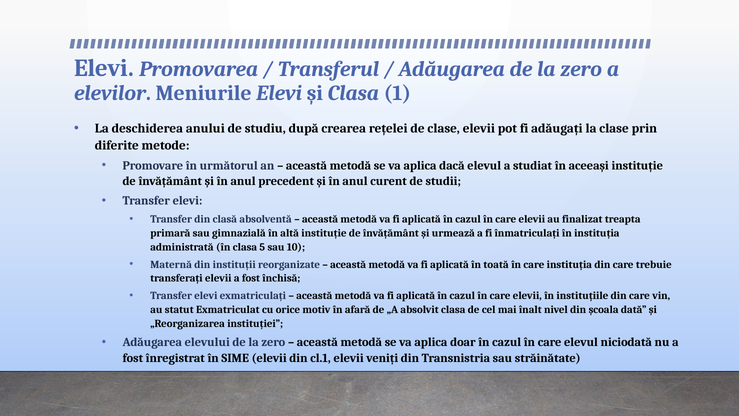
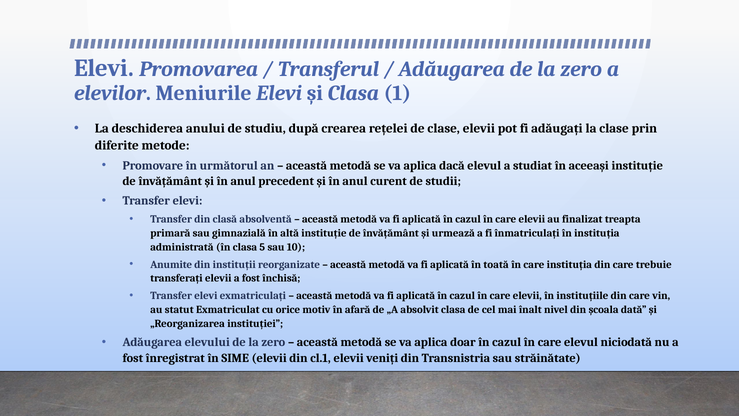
Maternă: Maternă -> Anumite (171, 264)
